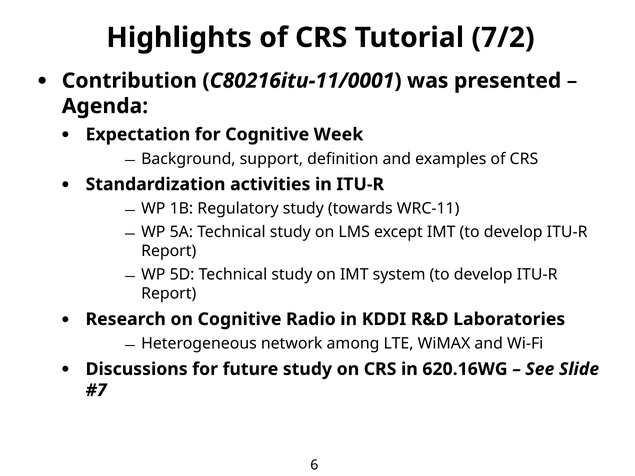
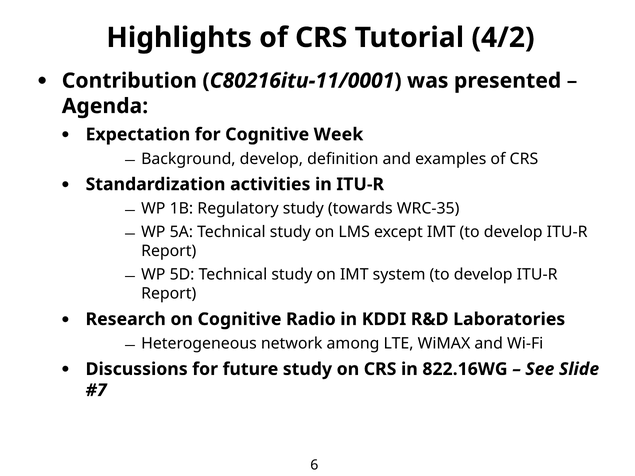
7/2: 7/2 -> 4/2 (503, 38)
Background support: support -> develop (271, 159)
WRC-11: WRC-11 -> WRC-35 (428, 209)
620.16WG: 620.16WG -> 822.16WG (465, 369)
